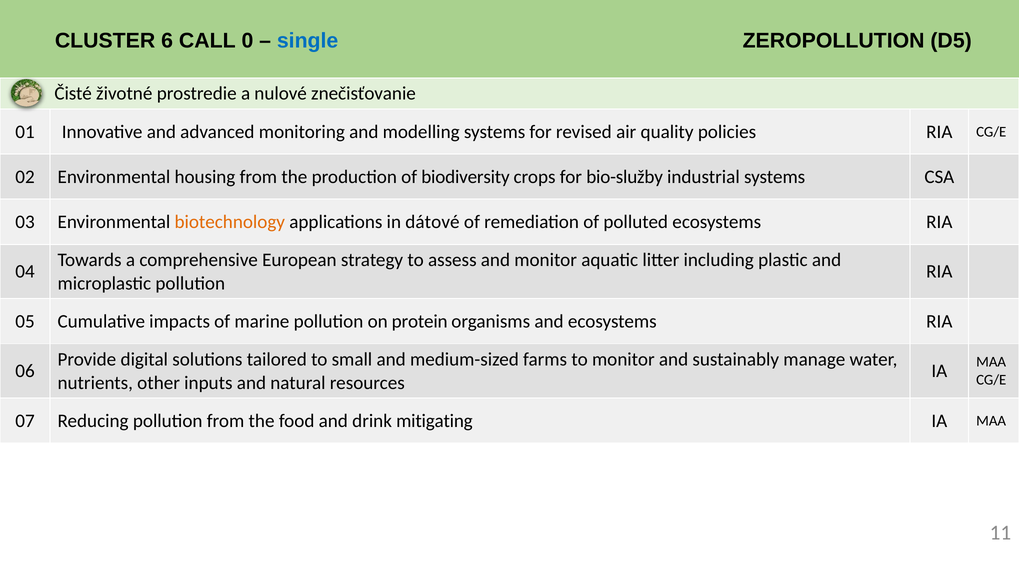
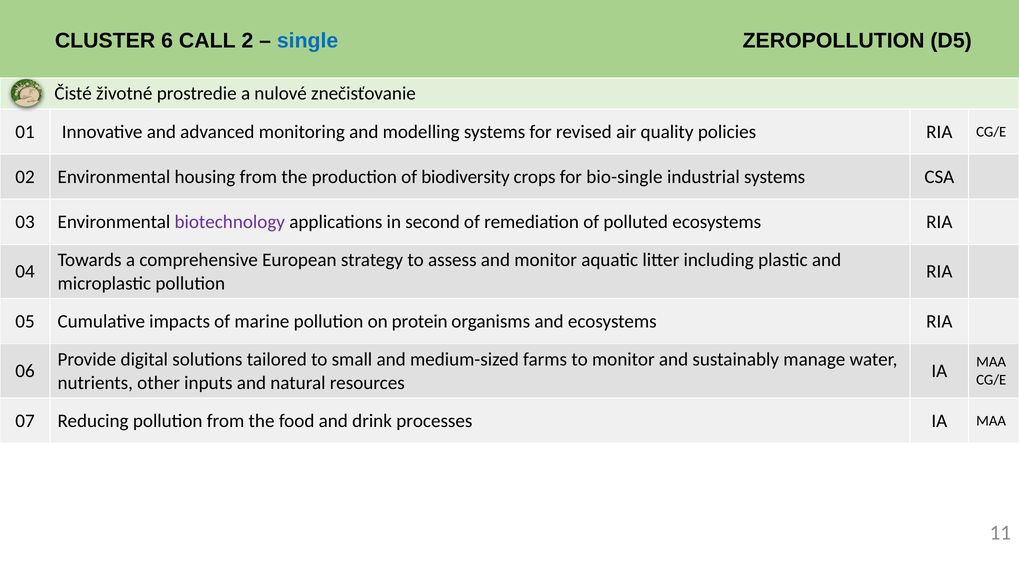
0: 0 -> 2 (247, 41)
bio-služby: bio-služby -> bio-single (624, 177)
biotechnology colour: orange -> purple (230, 222)
dátové: dátové -> second (433, 222)
mitigating: mitigating -> processes (434, 421)
